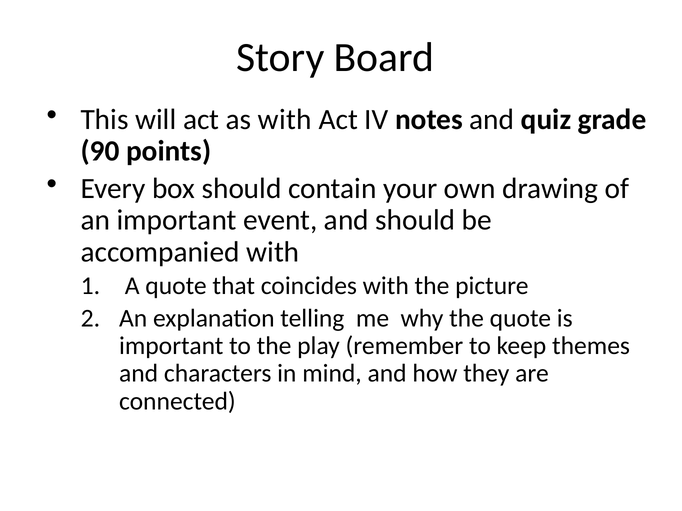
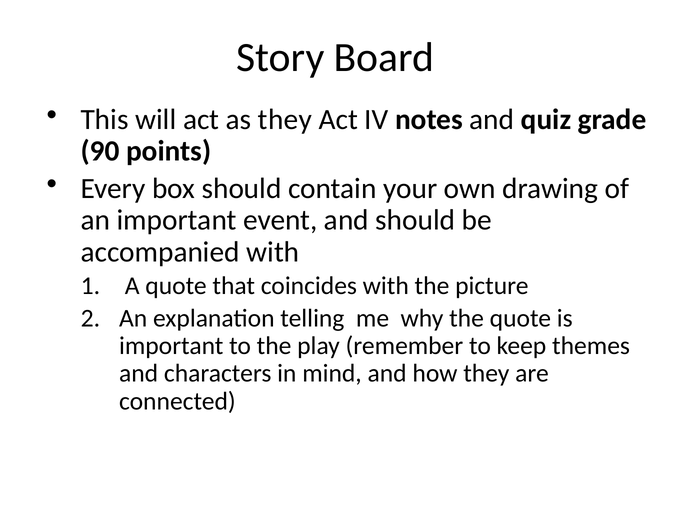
as with: with -> they (285, 120)
